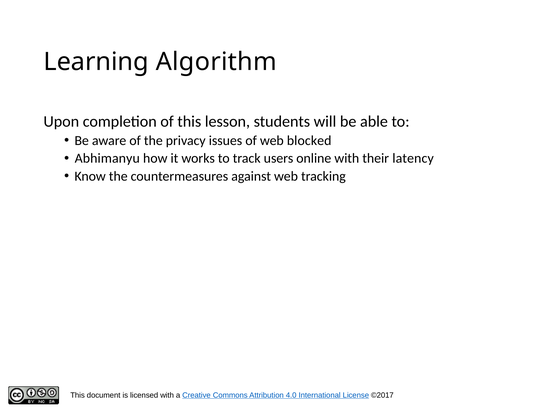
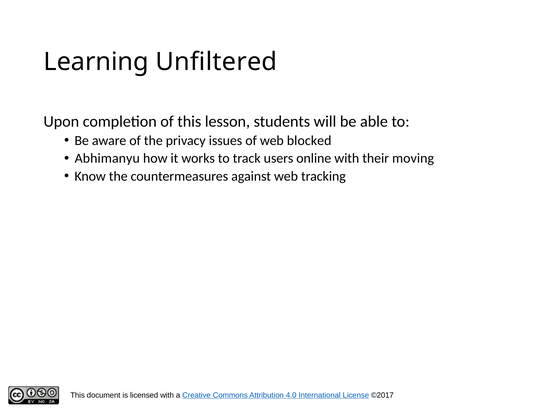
Algorithm: Algorithm -> Unfiltered (216, 62)
latency: latency -> moving (413, 158)
